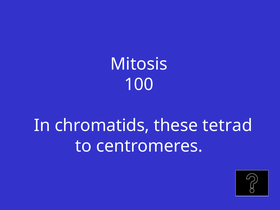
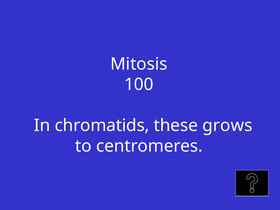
tetrad: tetrad -> grows (227, 126)
